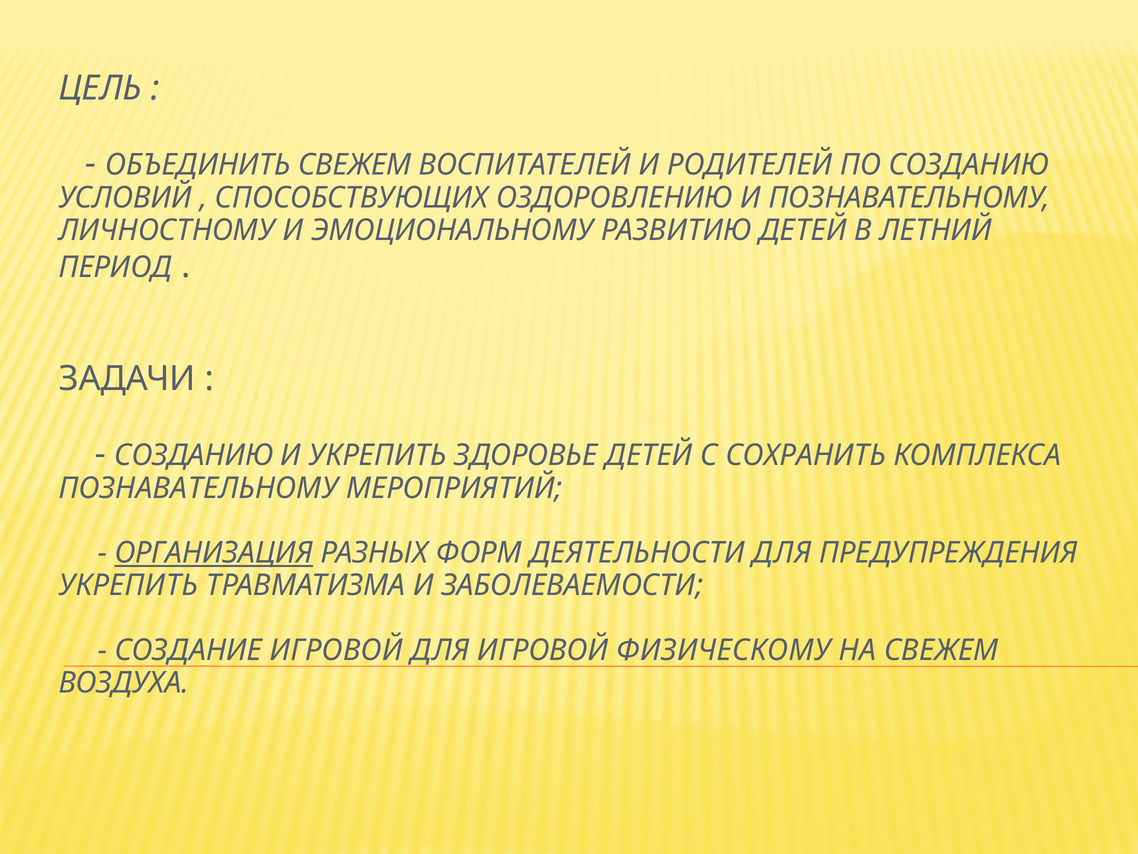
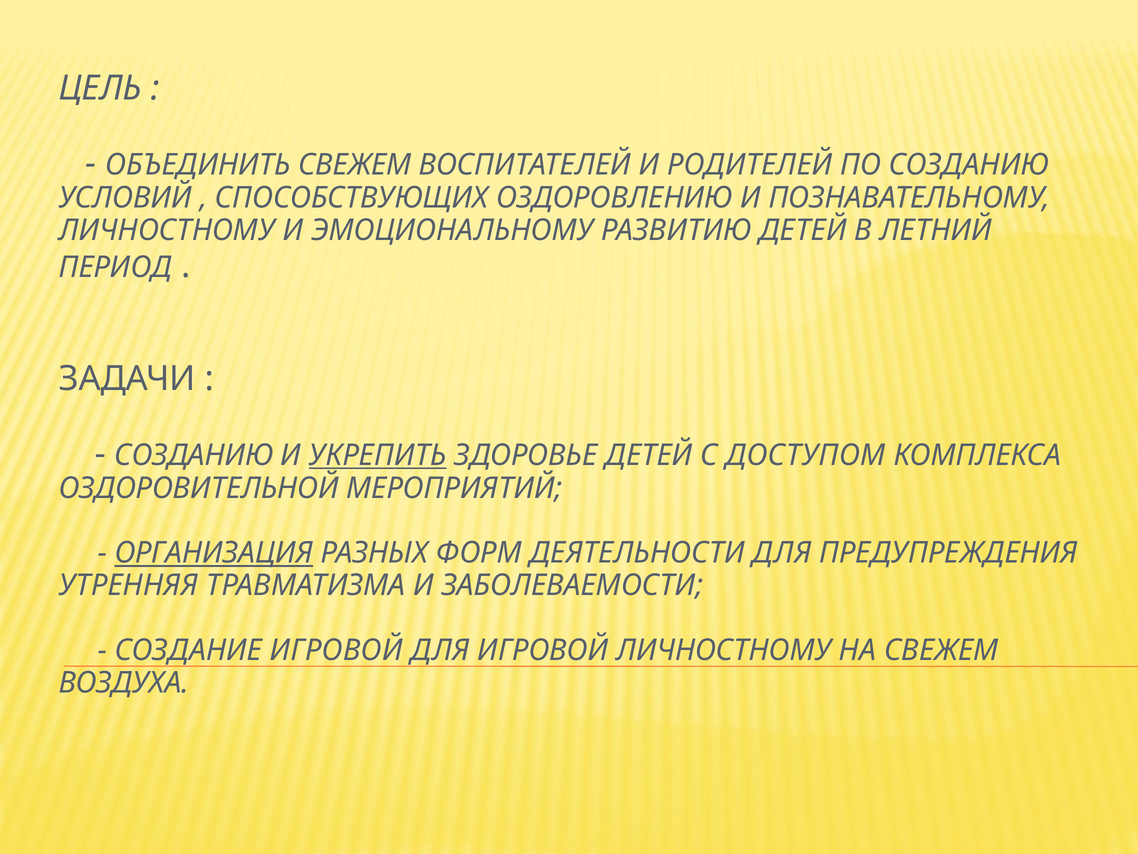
УКРЕПИТЬ underline: none -> present (378, 455)
СОХРАНИТЬ: СОХРАНИТЬ -> ДОСТУПОМ (806, 455)
ПОЗНАВАТЕЛЬНОМУ: ПОЗНАВАТЕЛЬНОМУ -> ОЗДОРОВИТЕЛЬНОЙ (199, 488)
УКРЕПИТЬ: УКРЕПИТЬ -> УТРЕННЯЯ (128, 585)
ИГРОВОЙ ФИЗИЧЕСКОМУ: ФИЗИЧЕСКОМУ -> ЛИЧНОСТНОМУ (724, 650)
